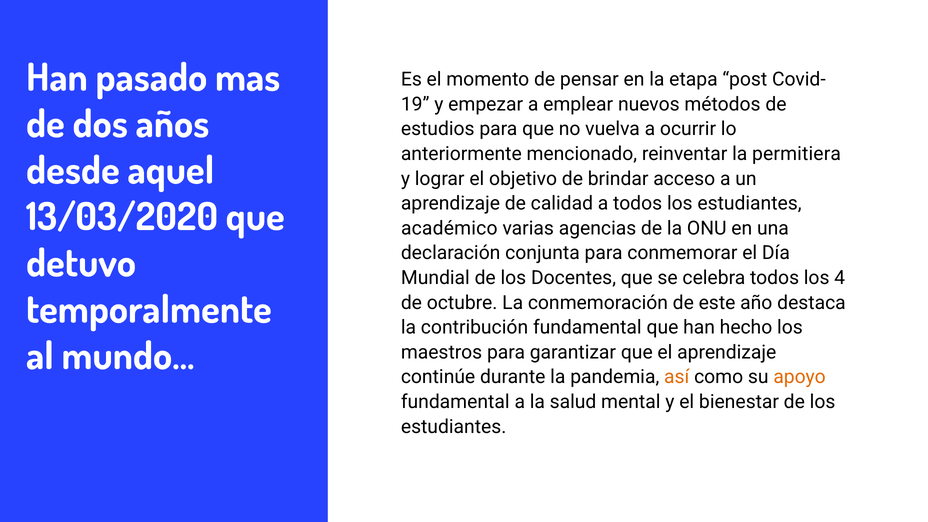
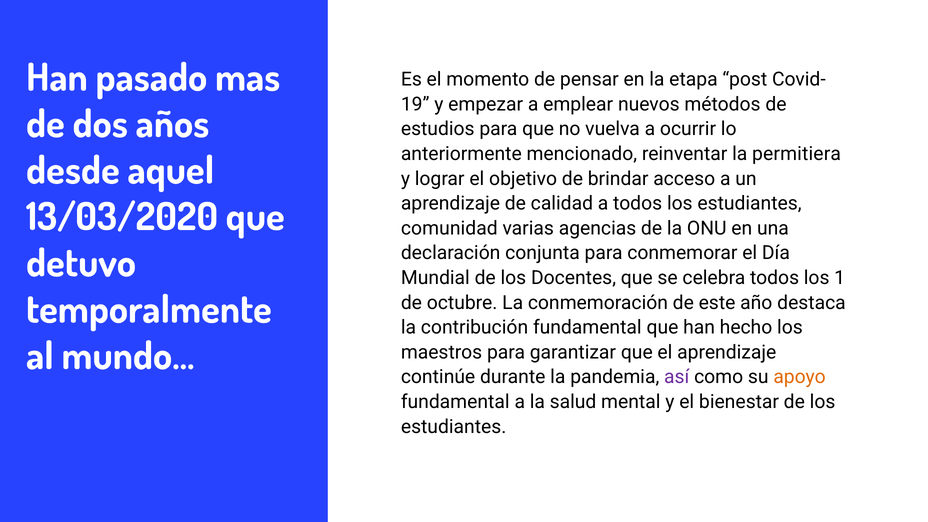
académico: académico -> comunidad (449, 228)
4: 4 -> 1 (840, 278)
así colour: orange -> purple (677, 377)
